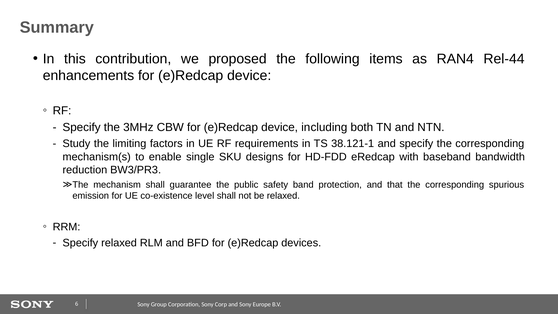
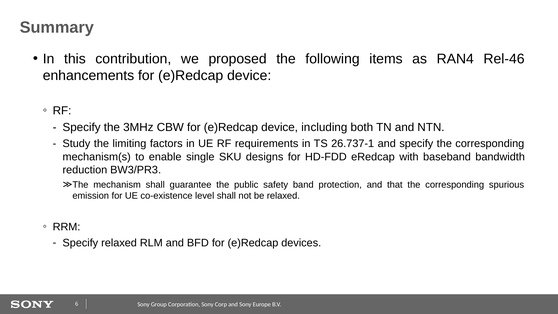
Rel-44: Rel-44 -> Rel-46 (504, 59)
38.121-1: 38.121-1 -> 26.737-1 (353, 144)
